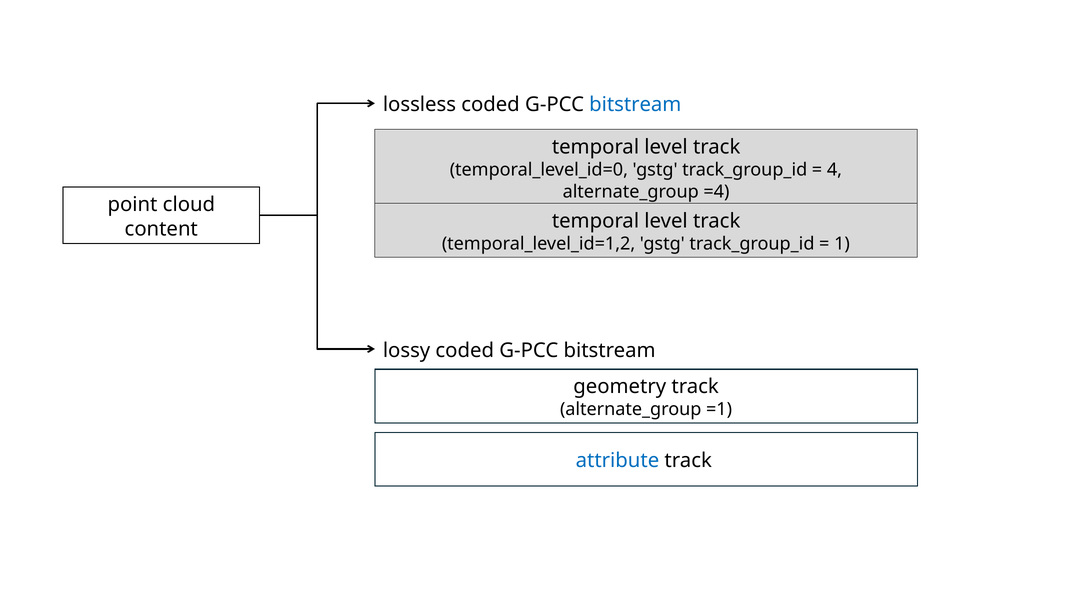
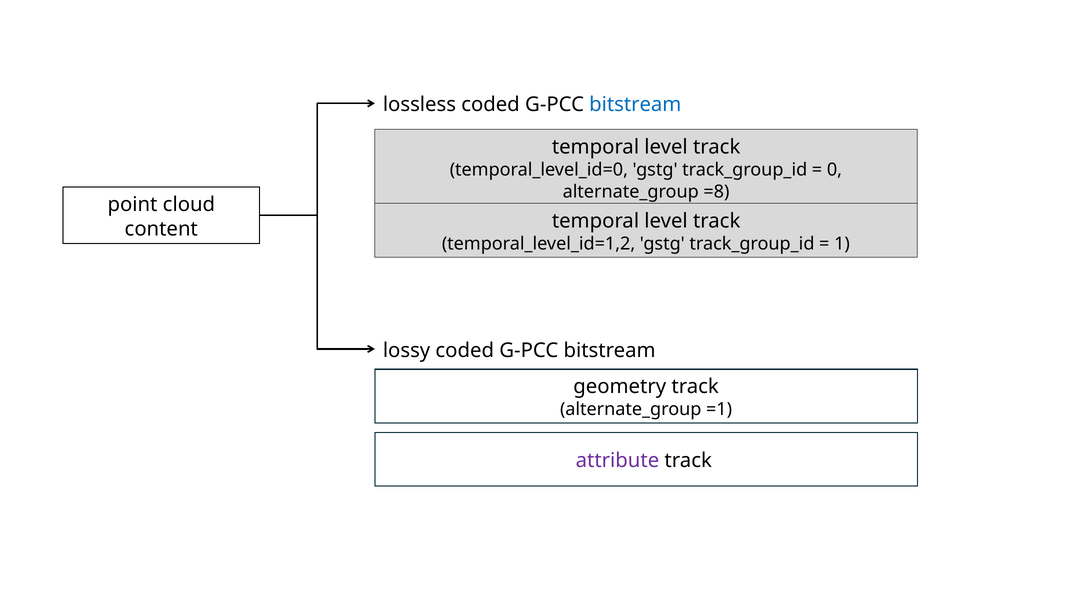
4: 4 -> 0 (834, 170)
=4: =4 -> =8 (716, 192)
attribute colour: blue -> purple (617, 461)
